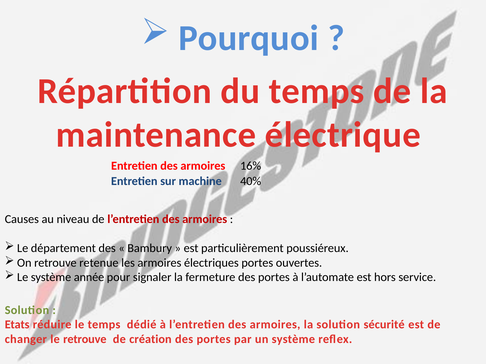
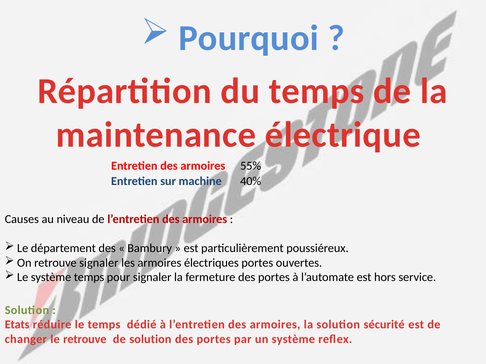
16%: 16% -> 55% (251, 166)
retrouve retenue: retenue -> signaler (99, 263)
système année: année -> temps (89, 278)
de création: création -> solution (150, 340)
